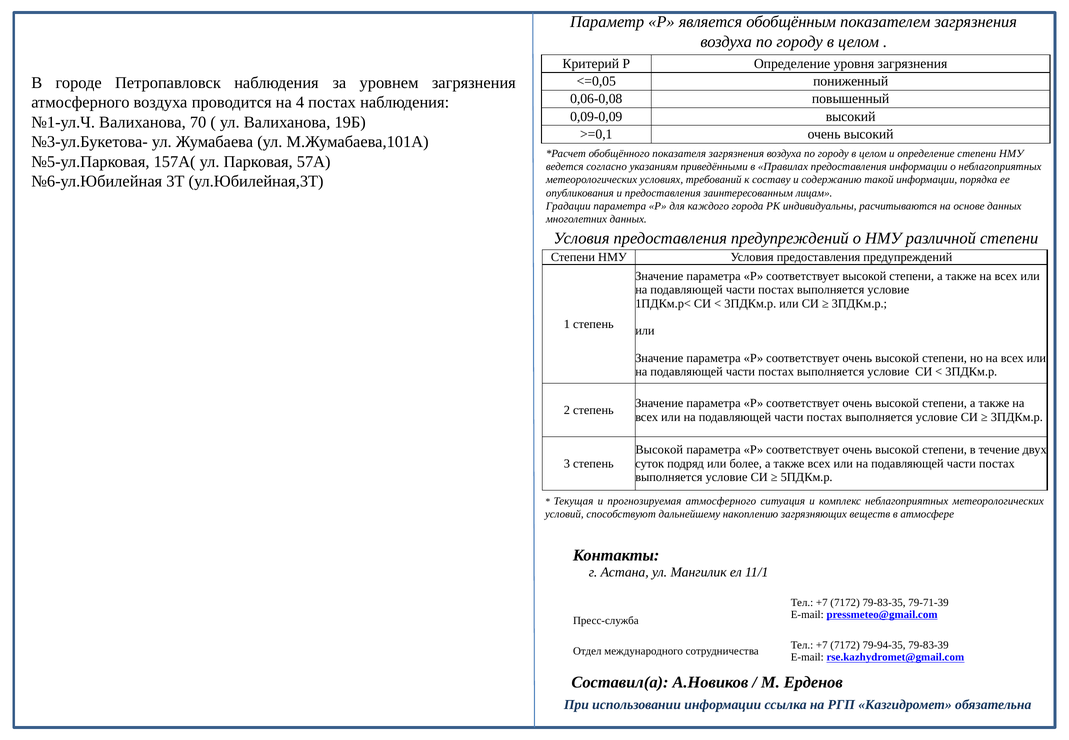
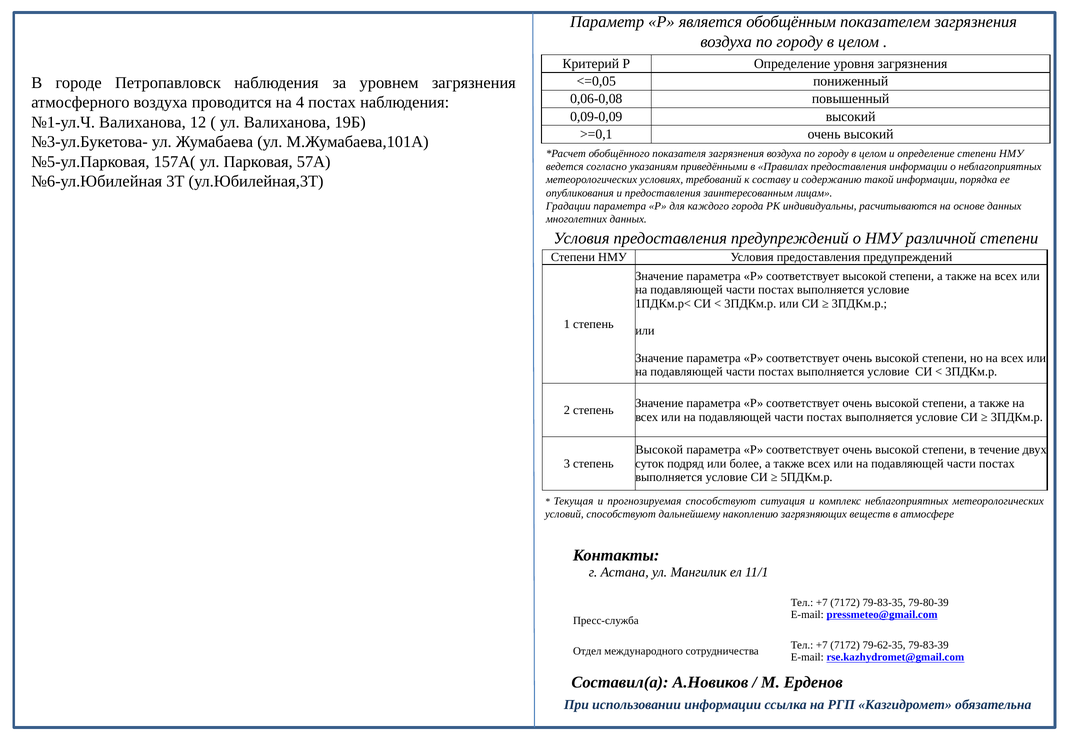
70: 70 -> 12 (198, 122)
прогнозируемая атмосферного: атмосферного -> способствуют (721, 501)
79-71-39: 79-71-39 -> 79-80-39 (928, 603)
79-94-35: 79-94-35 -> 79-62-35 (884, 645)
